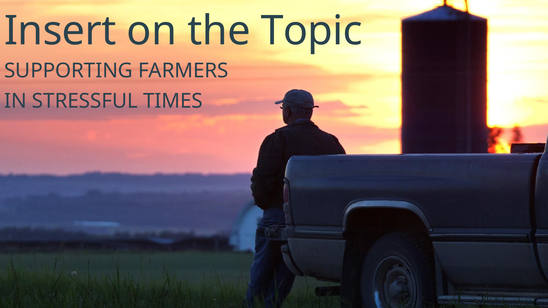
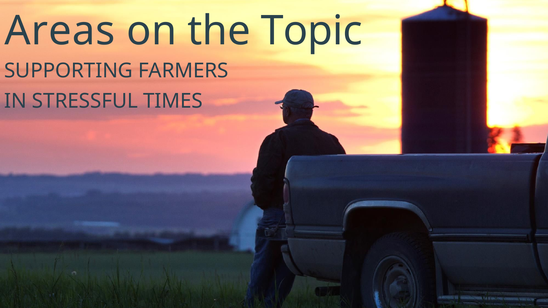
Insert: Insert -> Areas (60, 31)
